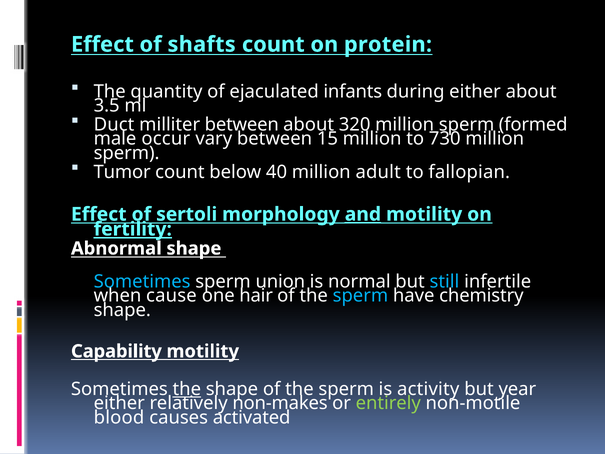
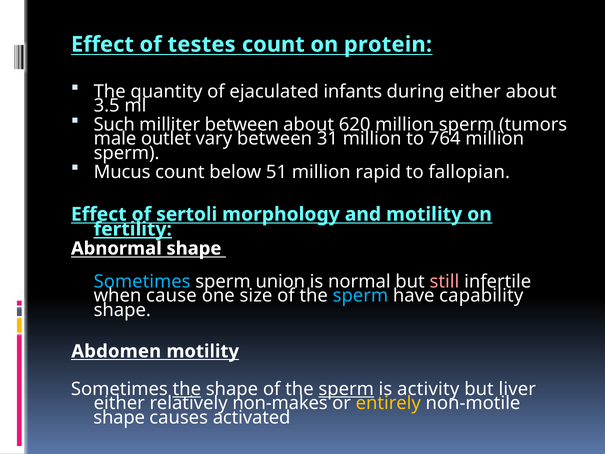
shafts: shafts -> testes (202, 44)
Duct: Duct -> Such (114, 125)
320: 320 -> 620 (355, 125)
formed: formed -> tumors (533, 125)
occur: occur -> outlet (166, 139)
15: 15 -> 31 (327, 139)
730: 730 -> 764 (445, 139)
Tumor: Tumor -> Mucus (122, 172)
40: 40 -> 51 (277, 172)
adult: adult -> rapid (378, 172)
and underline: present -> none (363, 214)
still colour: light blue -> pink (444, 281)
hair: hair -> size (256, 296)
chemistry: chemistry -> capability (481, 296)
Capability: Capability -> Abdomen (116, 351)
sperm underline: none -> present (346, 389)
year: year -> liver (517, 389)
entirely colour: light green -> yellow (388, 403)
blood: blood -> shape (119, 417)
